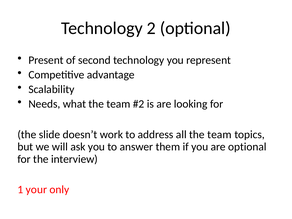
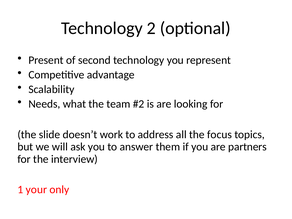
all the team: team -> focus (219, 135)
are optional: optional -> partners (247, 147)
